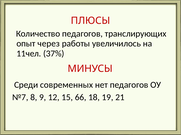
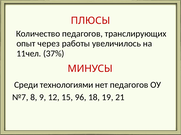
современных: современных -> технологиями (67, 85)
66: 66 -> 96 (81, 98)
